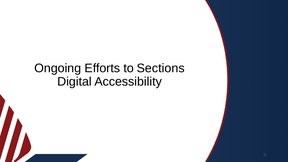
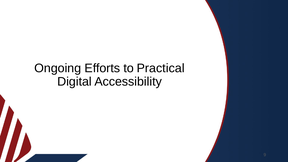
Sections: Sections -> Practical (161, 68)
